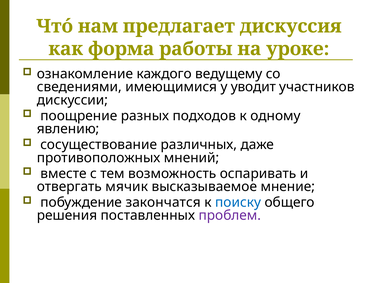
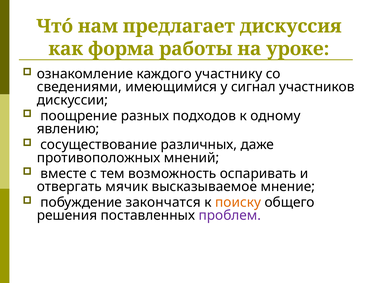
ведущему: ведущему -> участнику (229, 74)
уводит: уводит -> сигнал (253, 87)
поиску colour: blue -> orange (238, 203)
